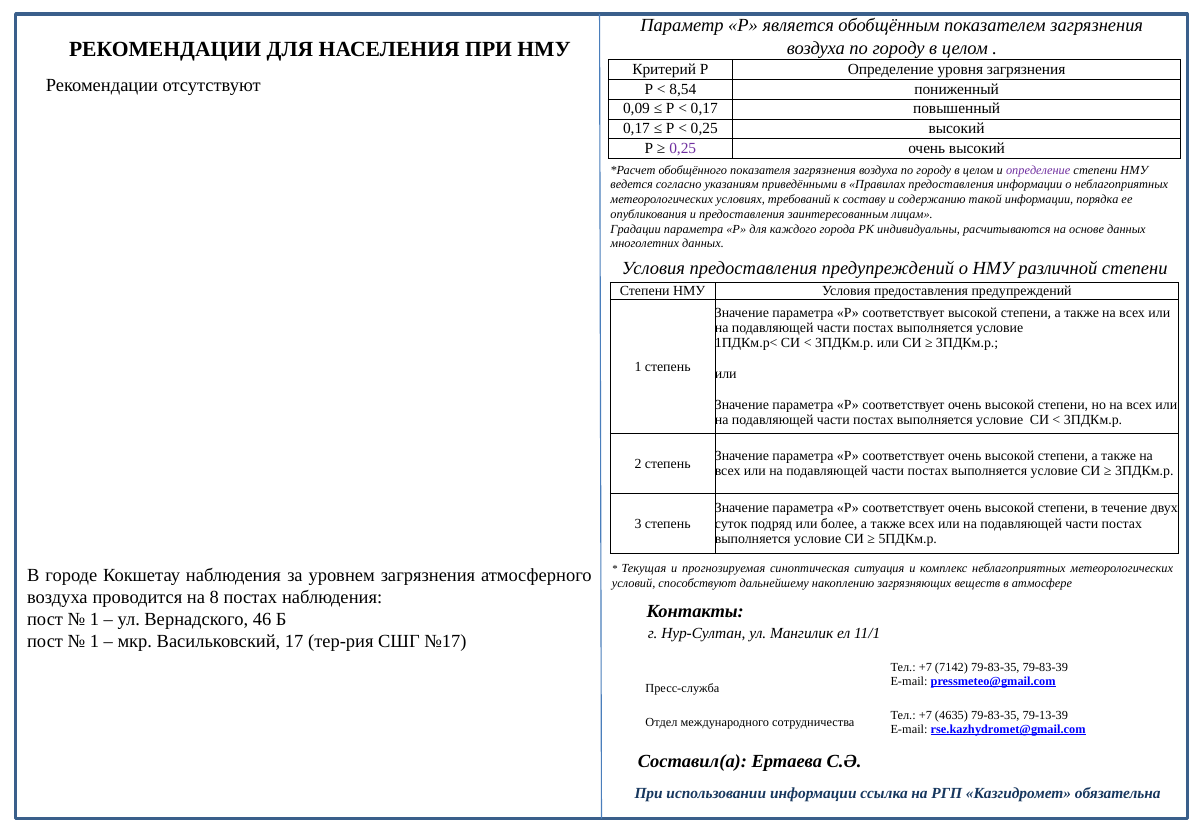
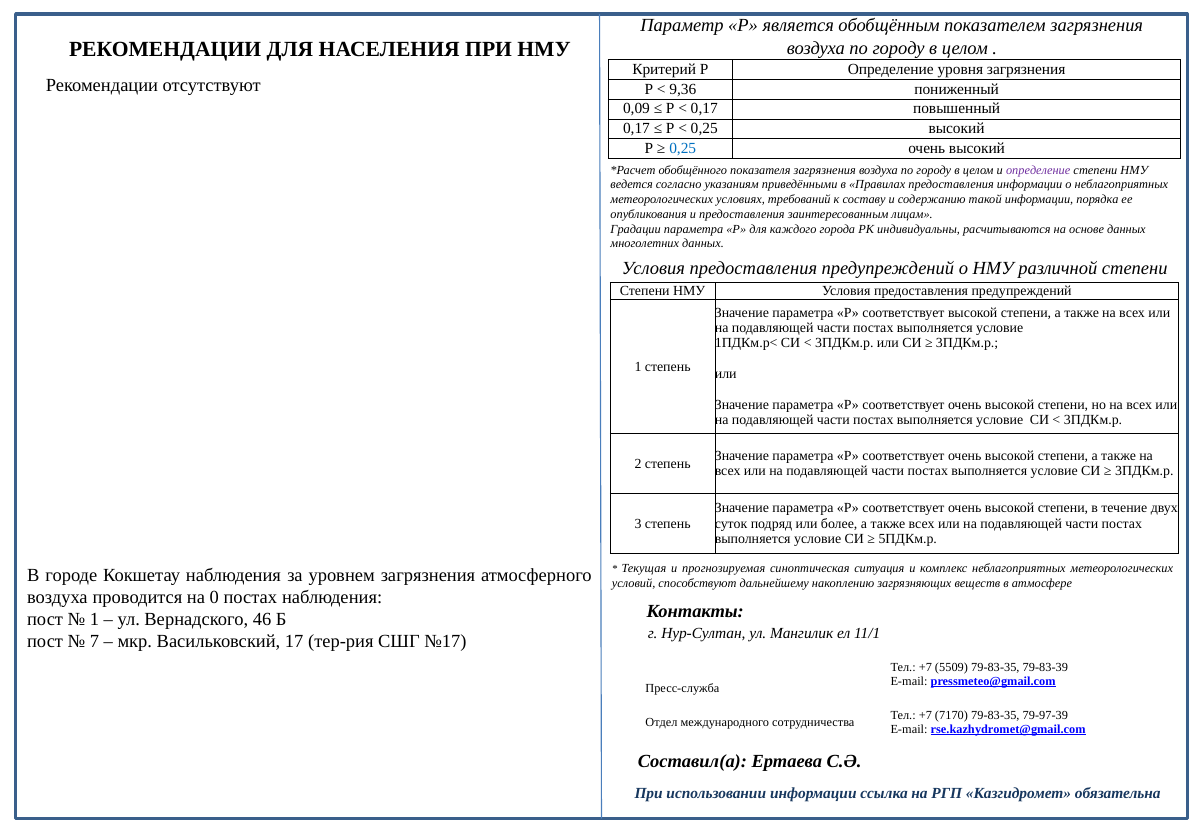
8,54: 8,54 -> 9,36 (683, 89)
0,25 colour: purple -> blue (683, 149)
8: 8 -> 0 (214, 597)
1: 1 -> 7 (94, 642)
7142: 7142 -> 5509 (952, 667)
4635: 4635 -> 7170 (952, 715)
79-13-39: 79-13-39 -> 79-97-39 (1045, 715)
